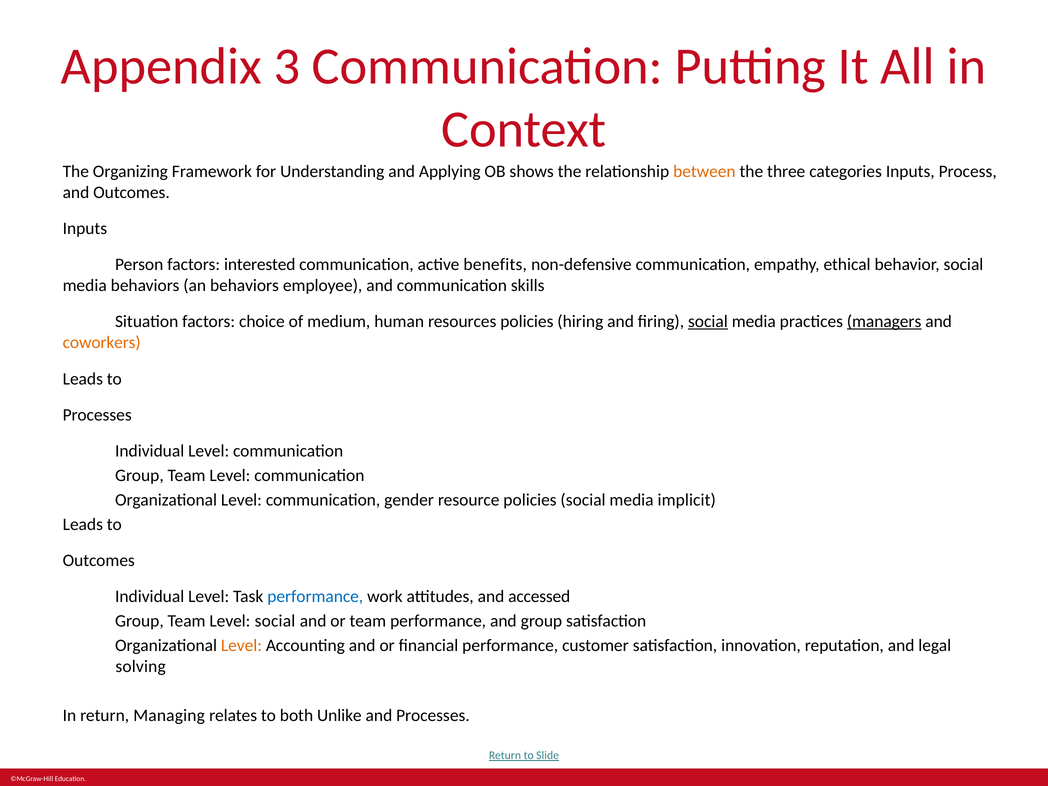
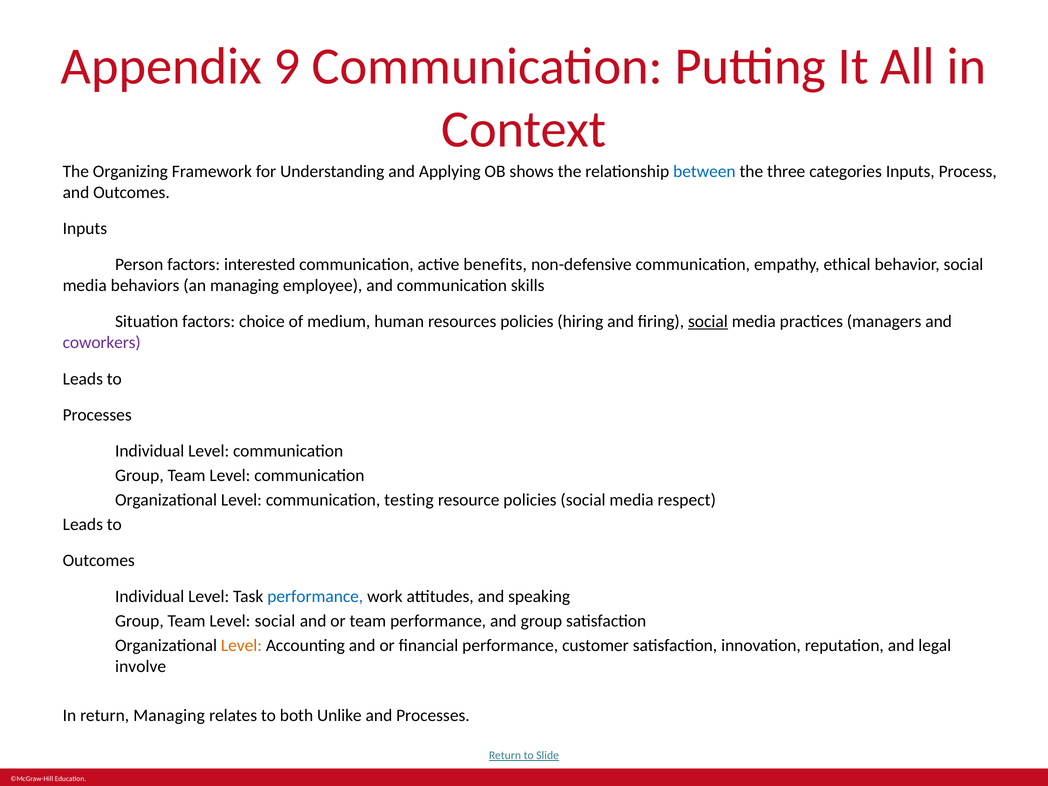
3: 3 -> 9 (287, 66)
between colour: orange -> blue (704, 171)
an behaviors: behaviors -> managing (244, 286)
managers underline: present -> none (884, 322)
coworkers colour: orange -> purple (102, 343)
gender: gender -> testing (409, 500)
implicit: implicit -> respect (687, 500)
accessed: accessed -> speaking (539, 597)
solving: solving -> involve (141, 666)
